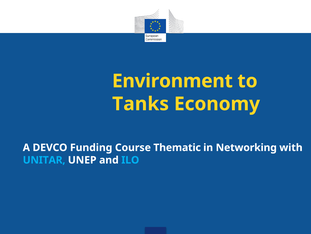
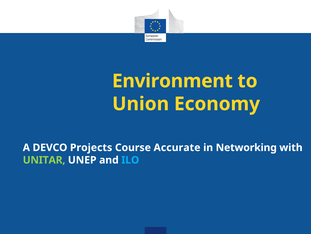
Tanks: Tanks -> Union (141, 104)
Funding: Funding -> Projects (91, 147)
Thematic: Thematic -> Accurate (177, 147)
UNITAR colour: light blue -> light green (44, 160)
